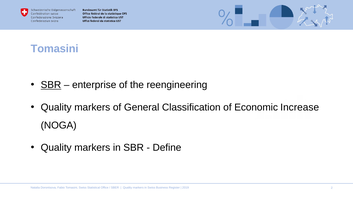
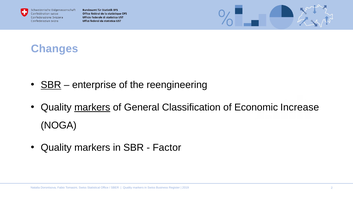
Tomasini: Tomasini -> Changes (54, 49)
markers underline: none -> present (92, 107)
Define: Define -> Factor (167, 147)
